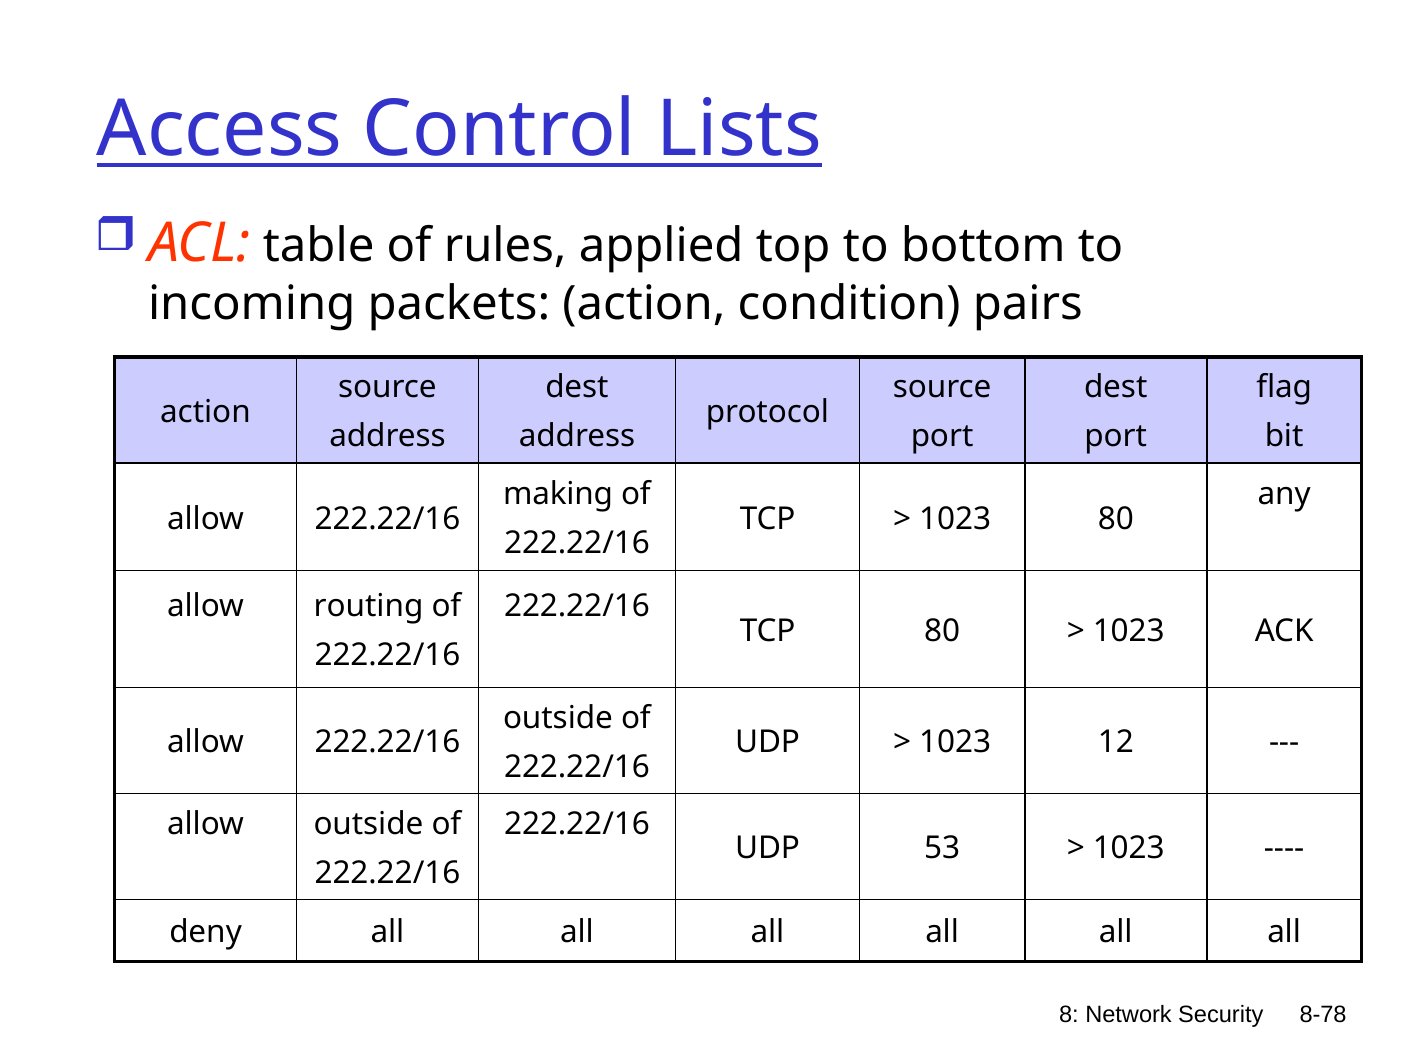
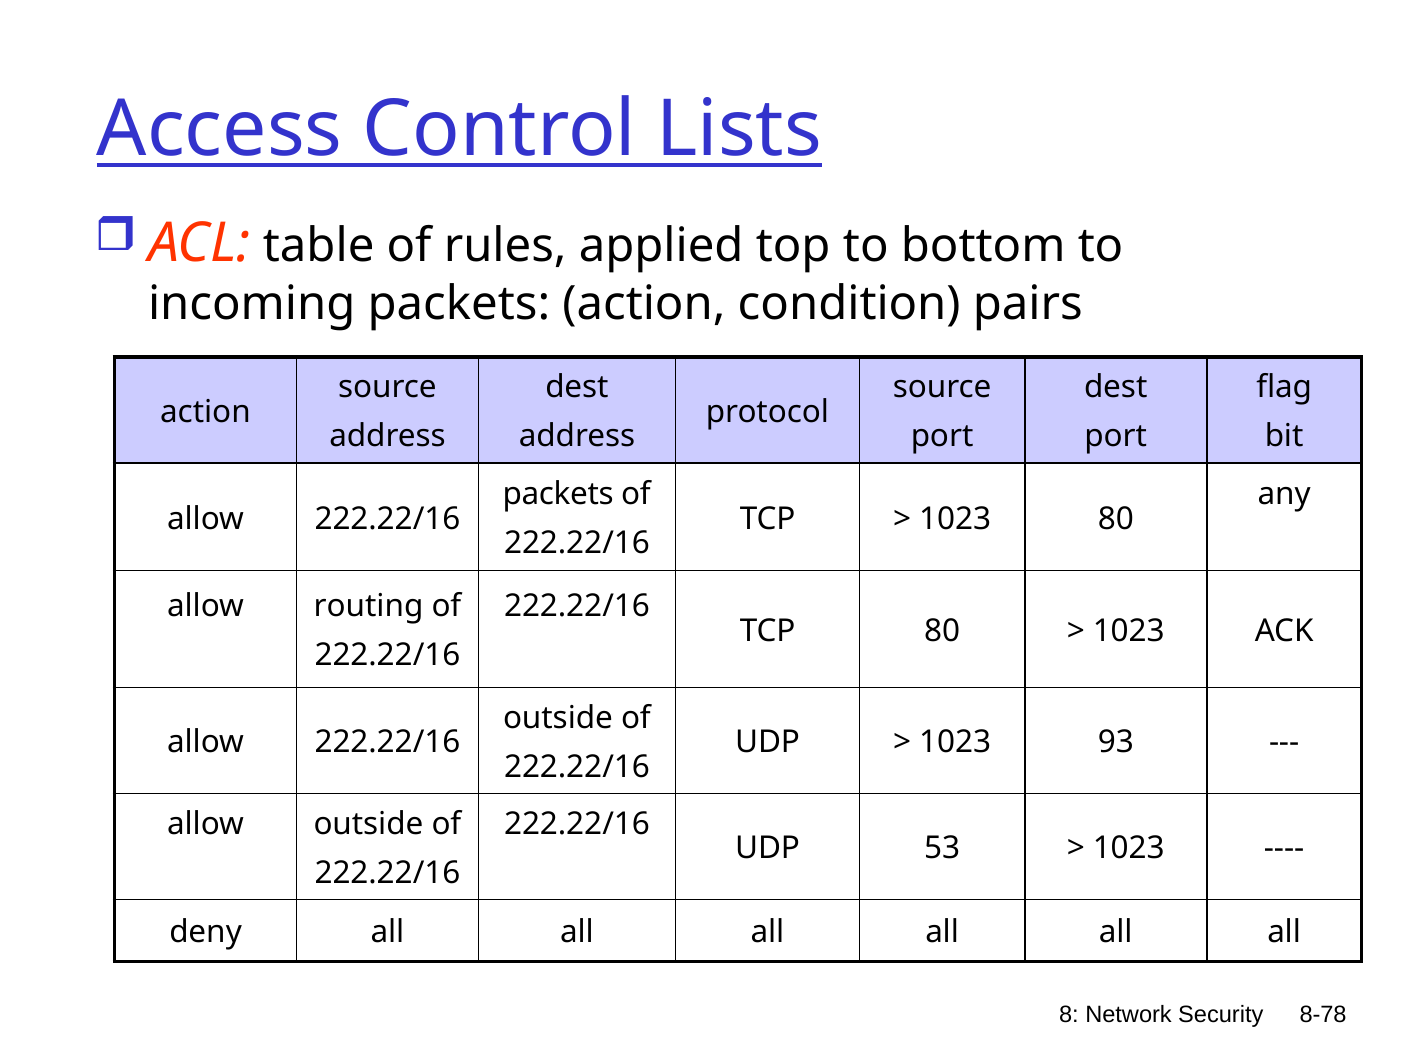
making: making -> packets (558, 494)
12: 12 -> 93 (1116, 743)
